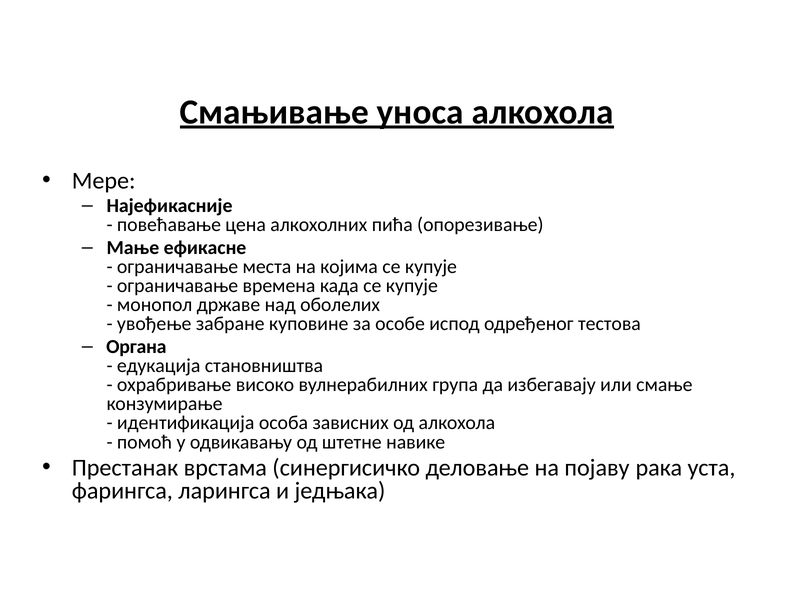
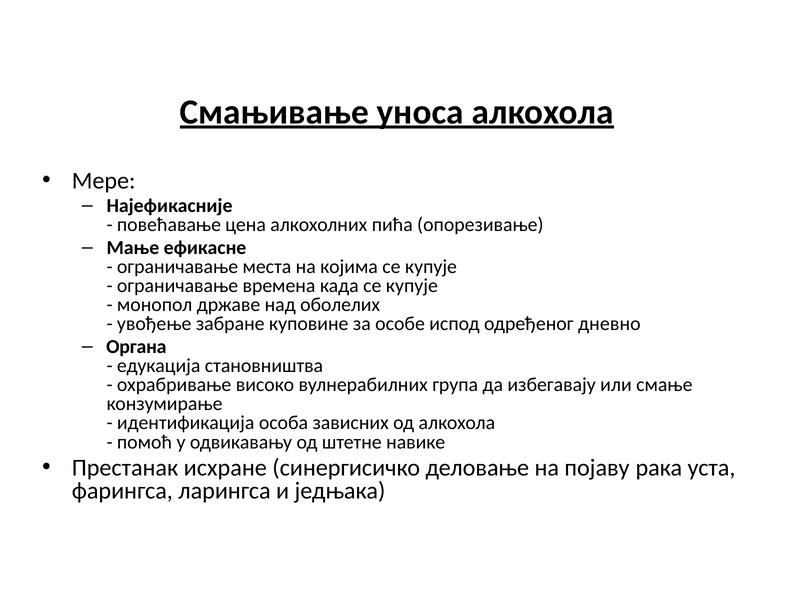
тестова: тестова -> дневно (609, 324)
врстама: врстама -> исхране (225, 468)
